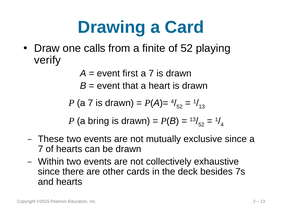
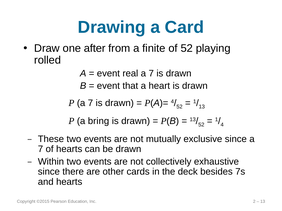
calls: calls -> after (95, 48)
verify: verify -> rolled (48, 60)
first: first -> real (130, 74)
